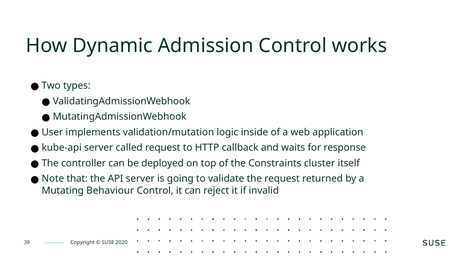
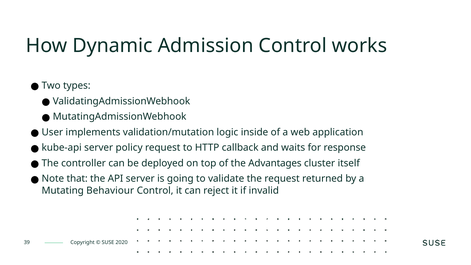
called: called -> policy (129, 148)
Constraints: Constraints -> Advantages (275, 163)
